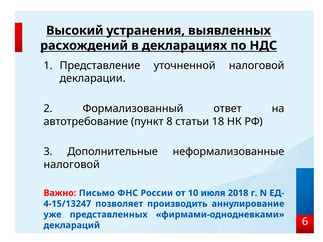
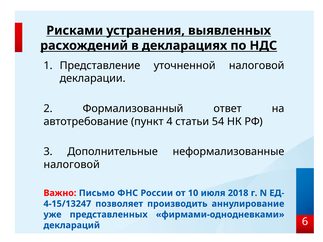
Высокий: Высокий -> Рисками (75, 31)
8: 8 -> 4 (169, 122)
18: 18 -> 54 (218, 122)
